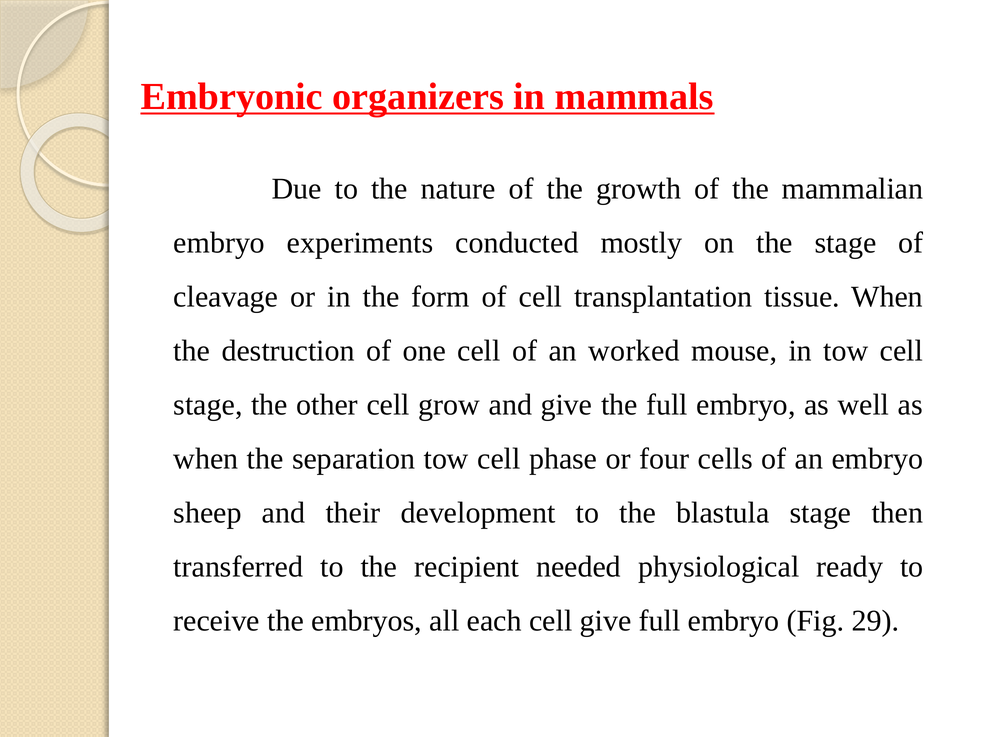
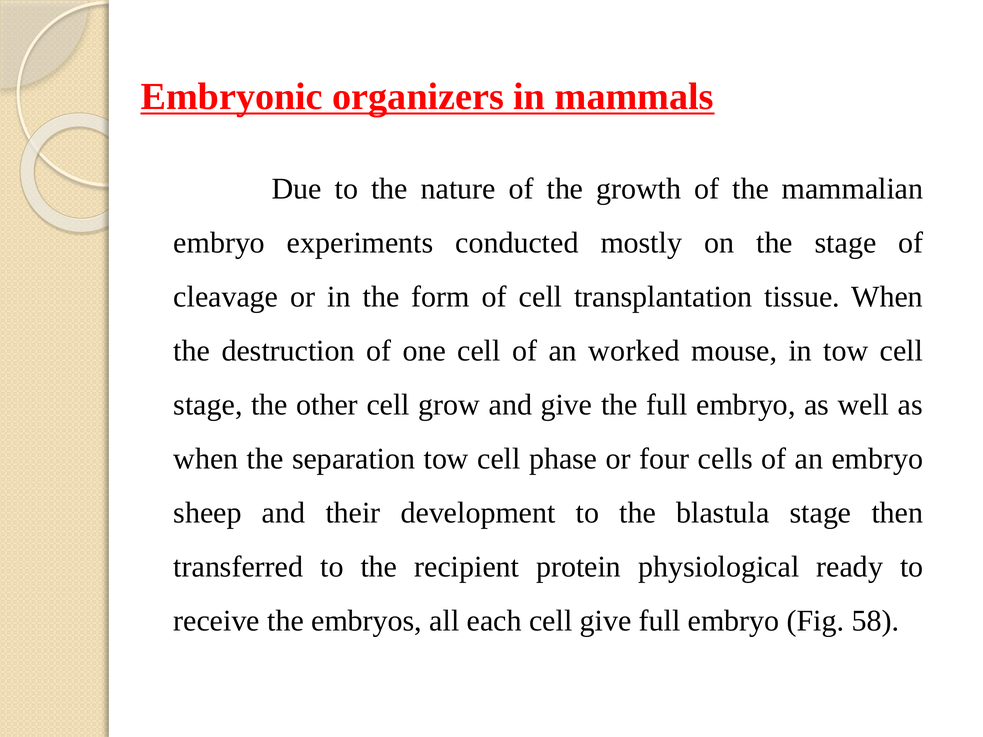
needed: needed -> protein (579, 567)
29: 29 -> 58 (875, 621)
